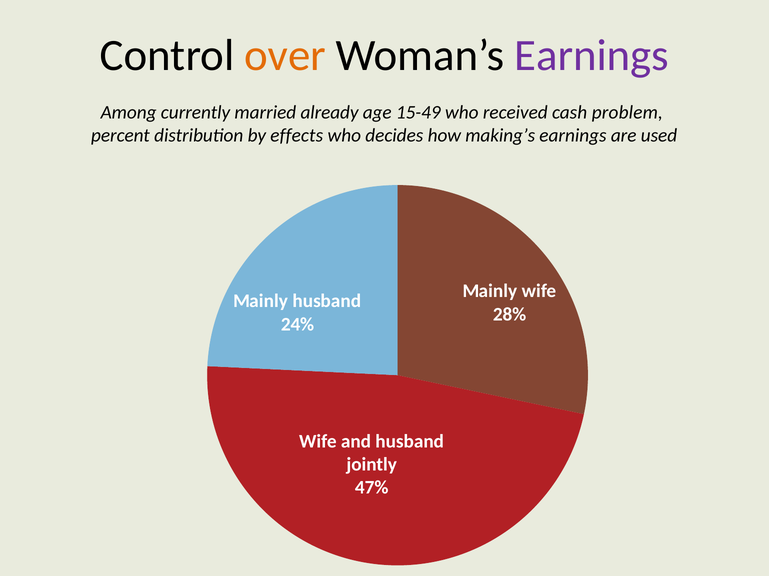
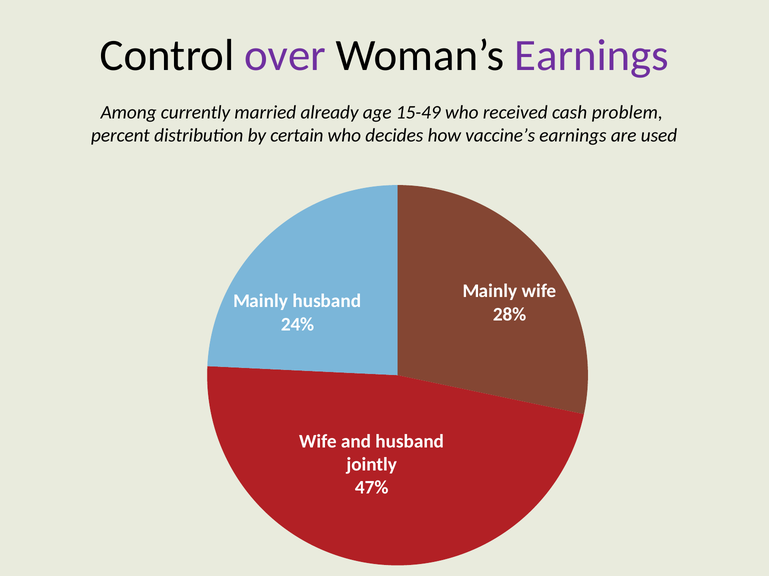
over colour: orange -> purple (285, 55)
effects: effects -> certain (297, 136)
making’s: making’s -> vaccine’s (500, 136)
